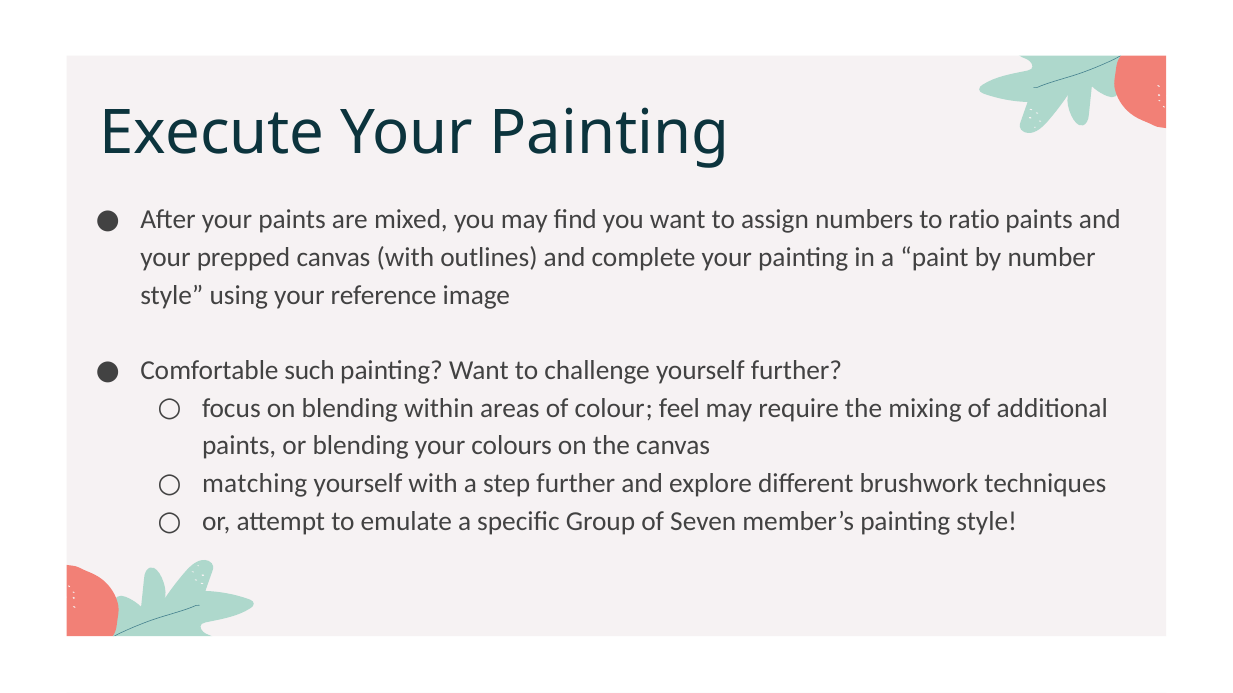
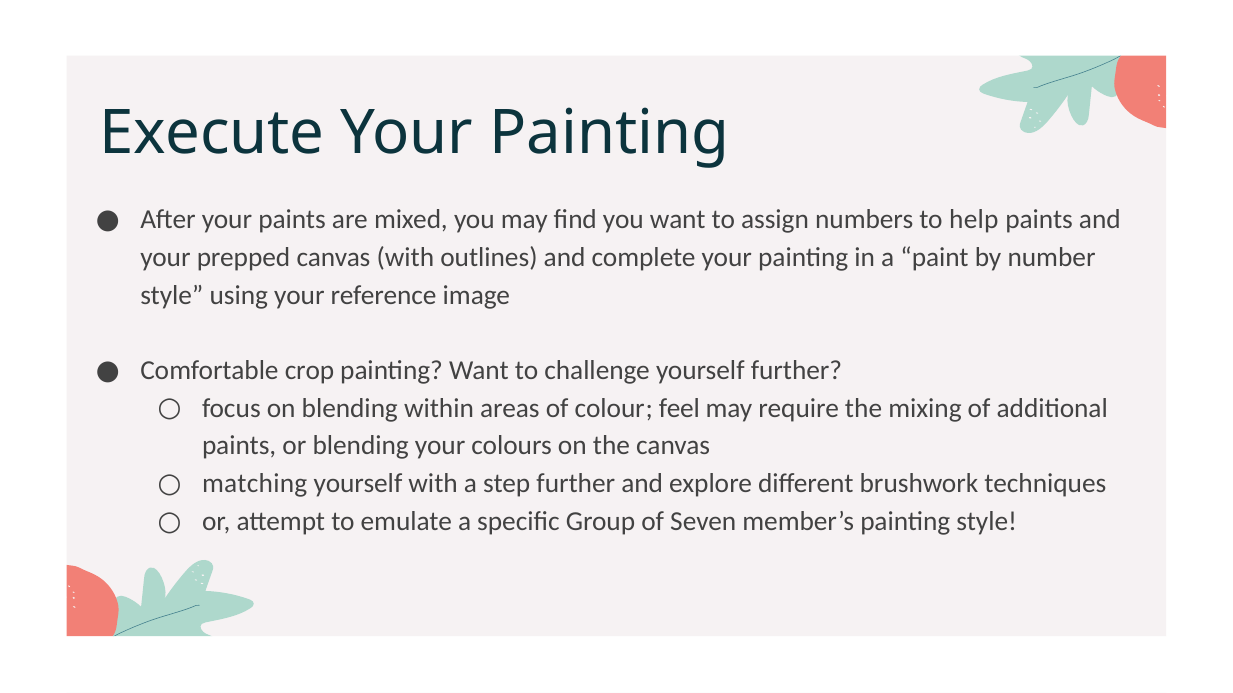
ratio: ratio -> help (974, 220)
such: such -> crop (309, 371)
